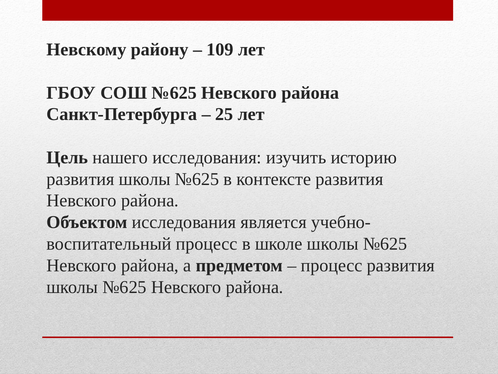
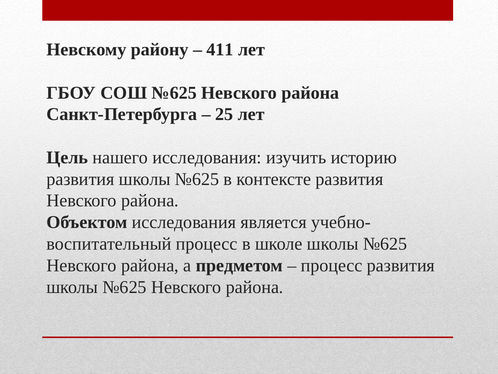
109: 109 -> 411 (220, 49)
